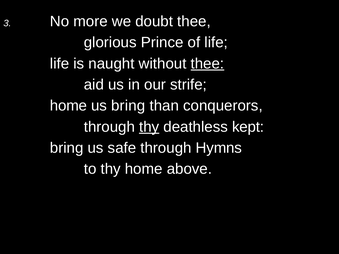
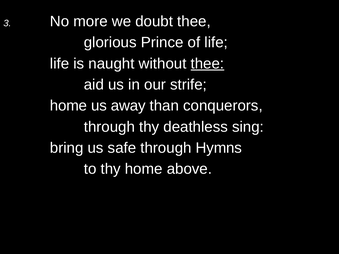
us bring: bring -> away (128, 106)
thy underline: present -> none (149, 127)
kept: kept -> sing (248, 127)
